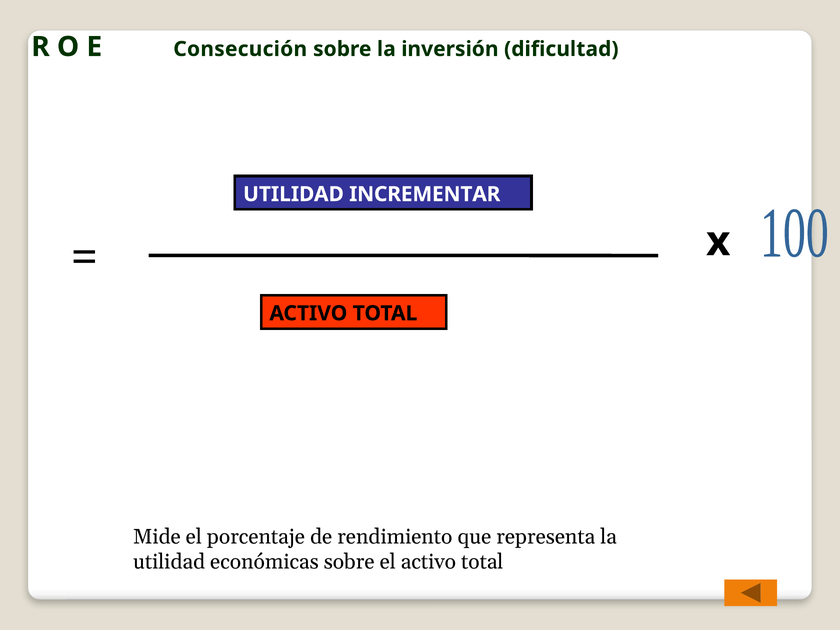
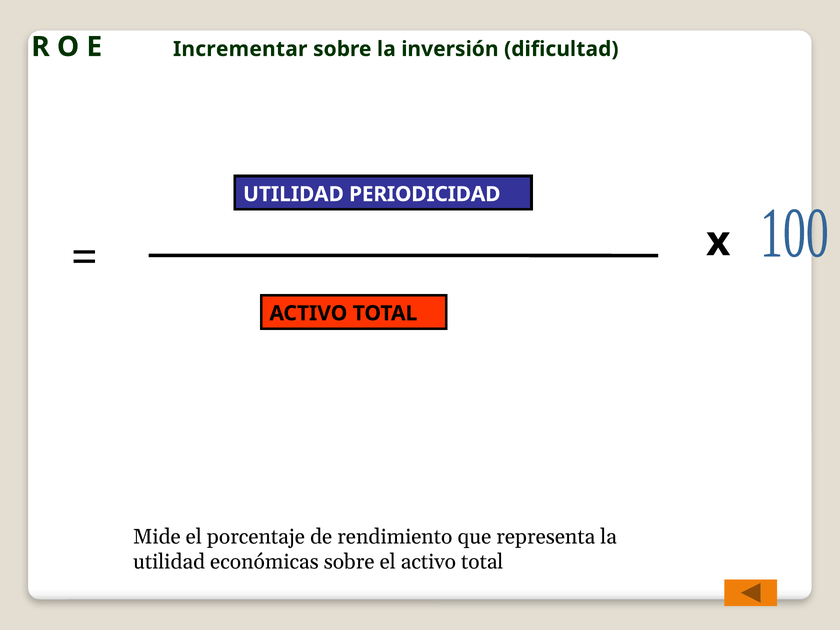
Consecución: Consecución -> Incrementar (240, 49)
INCREMENTAR: INCREMENTAR -> PERIODICIDAD (425, 194)
